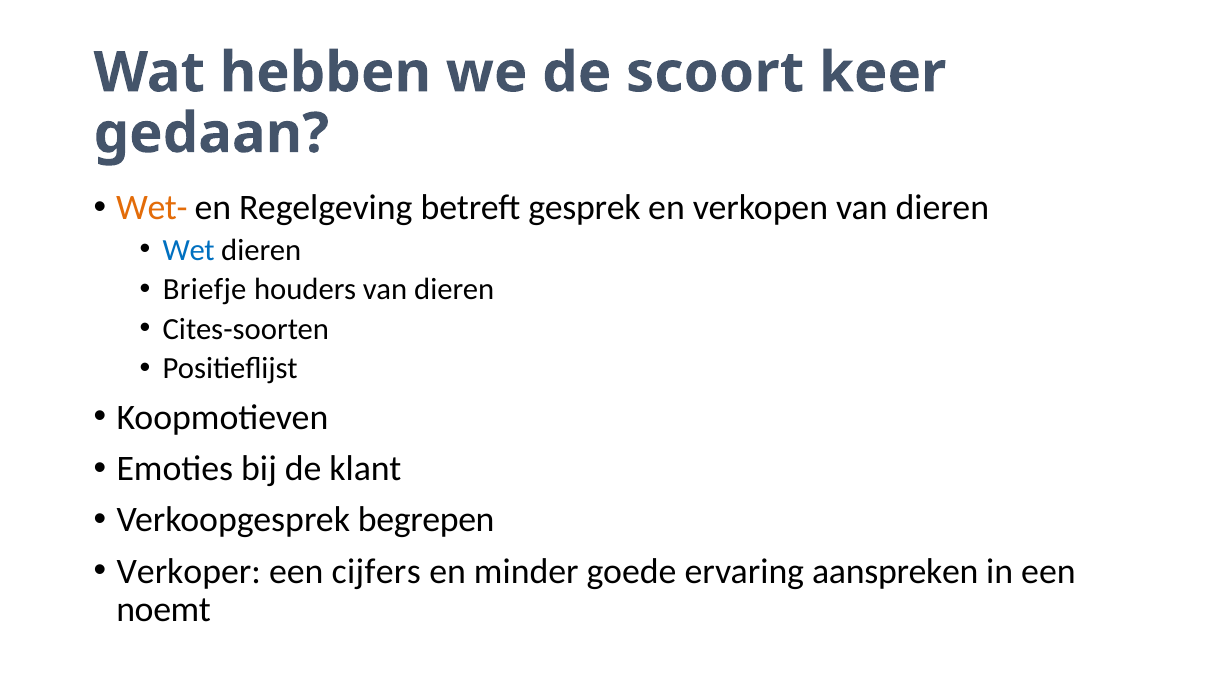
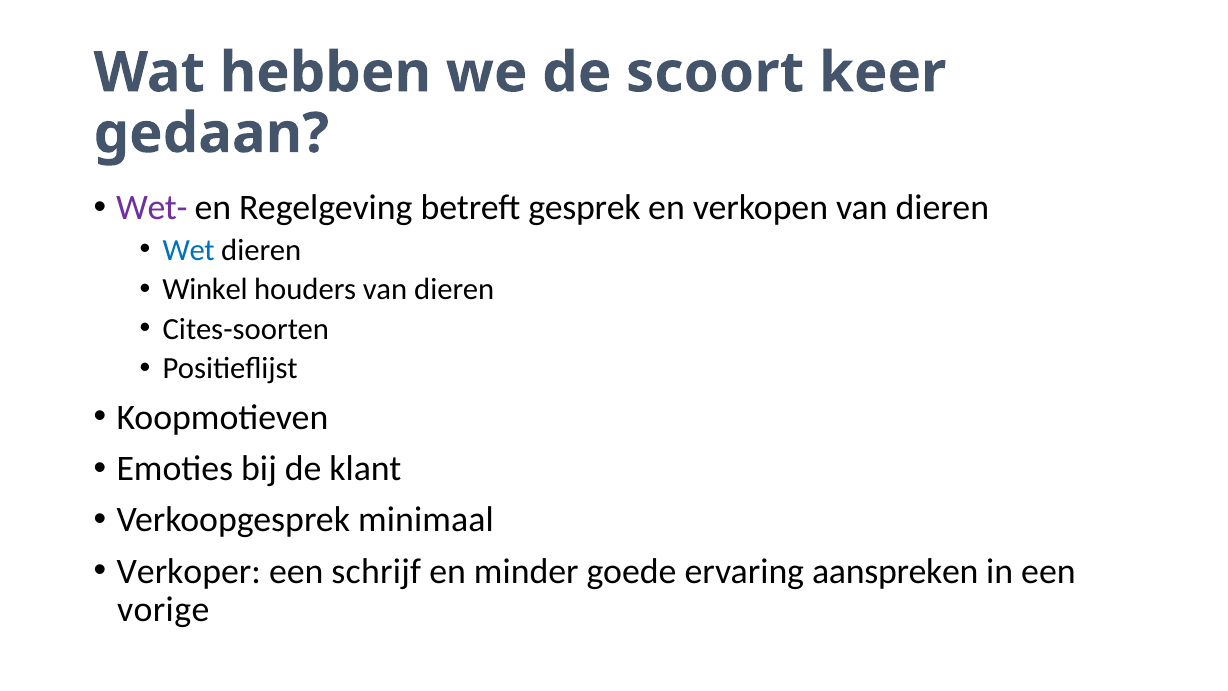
Wet- colour: orange -> purple (152, 208)
Briefje: Briefje -> Winkel (205, 289)
begrepen: begrepen -> minimaal (426, 520)
cijfers: cijfers -> schrijf (376, 571)
noemt: noemt -> vorige (163, 610)
